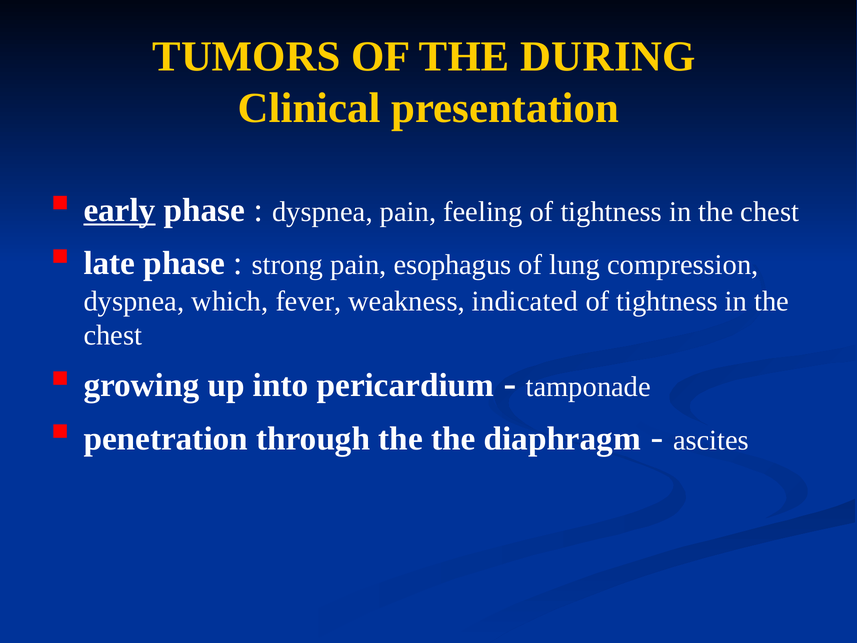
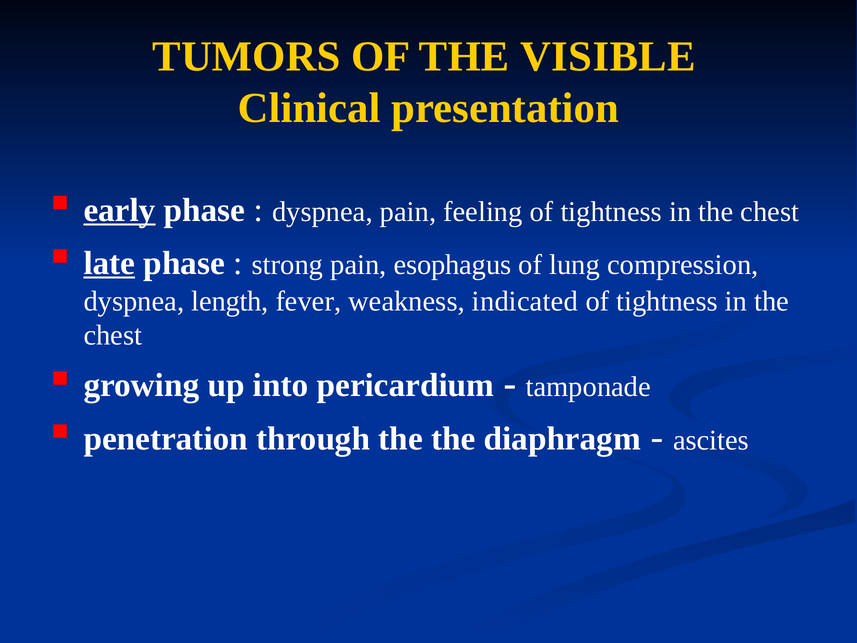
DURING: DURING -> VISIBLE (608, 57)
late underline: none -> present (109, 263)
which: which -> length (230, 301)
